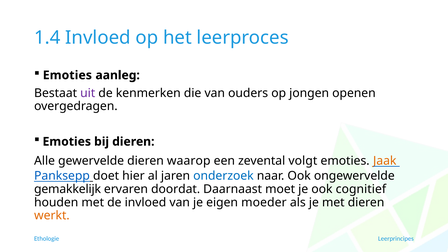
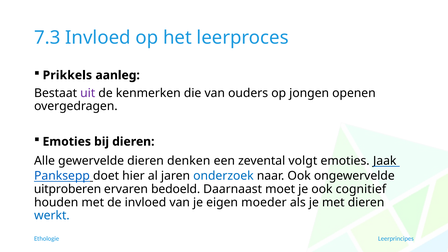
1.4: 1.4 -> 7.3 (47, 38)
Emoties: Emoties -> Prikkels (67, 75)
waarop: waarop -> denken (189, 161)
Jaak colour: orange -> black (385, 161)
gemakkelijk: gemakkelijk -> uitproberen (68, 189)
doordat: doordat -> bedoeld (176, 189)
werkt colour: orange -> blue (52, 215)
